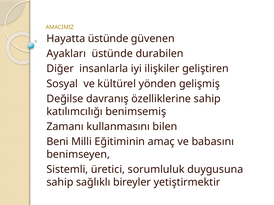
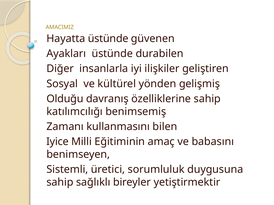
Değilse: Değilse -> Olduğu (65, 99)
Beni: Beni -> Iyice (58, 142)
